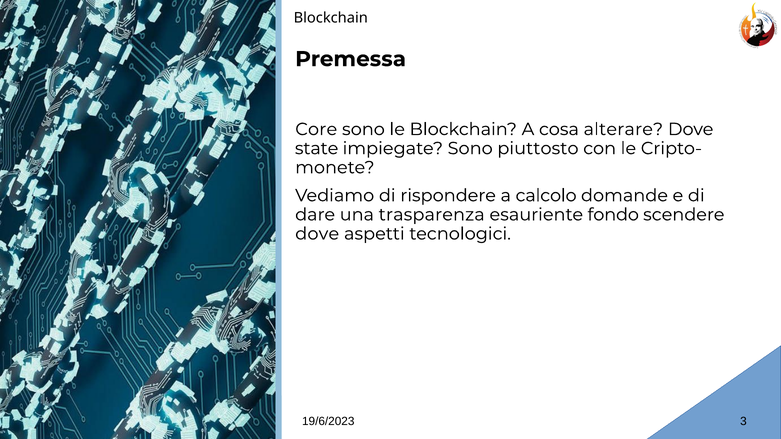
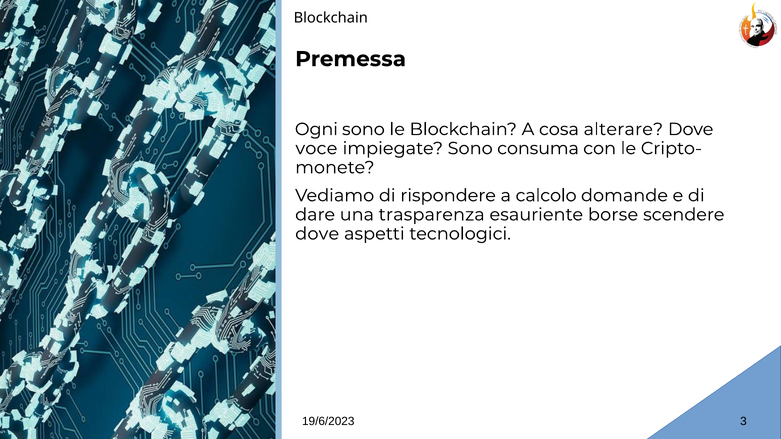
Core: Core -> Ogni (316, 129)
state: state -> voce (316, 149)
piuttosto: piuttosto -> consuma (538, 149)
fondo: fondo -> borse (613, 215)
